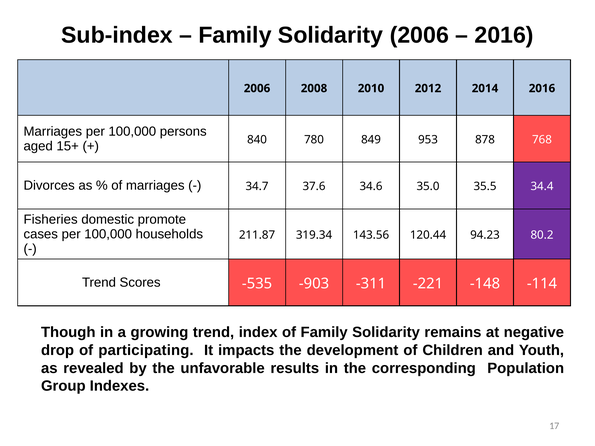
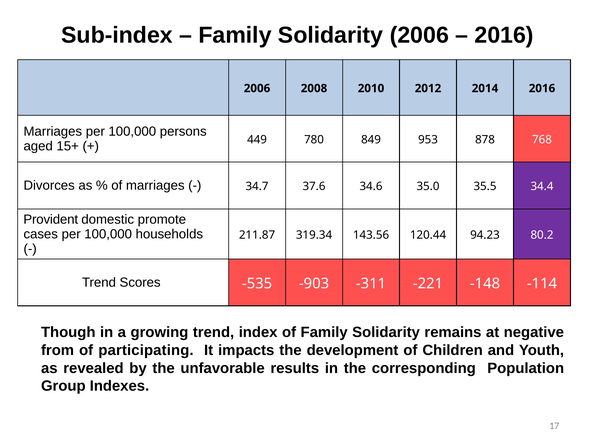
840: 840 -> 449 (257, 140)
Fisheries: Fisheries -> Provident (51, 220)
drop: drop -> from (58, 350)
